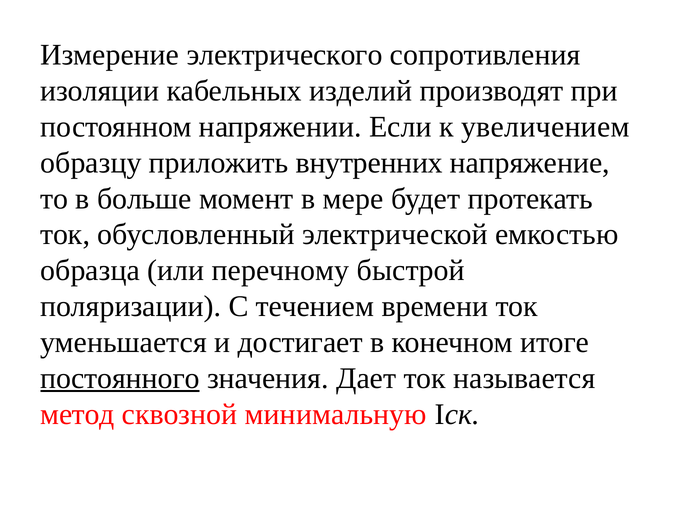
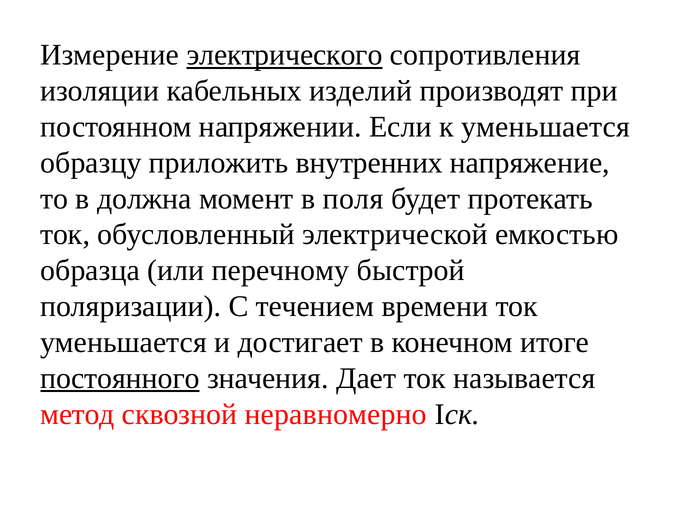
электрического underline: none -> present (285, 55)
к увеличением: увеличением -> уменьшается (545, 127)
больше: больше -> должна (144, 199)
мере: мере -> поля (353, 199)
минимальную: минимальную -> неравномерно (336, 414)
